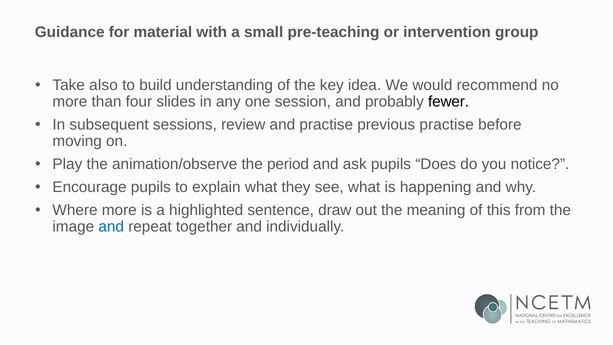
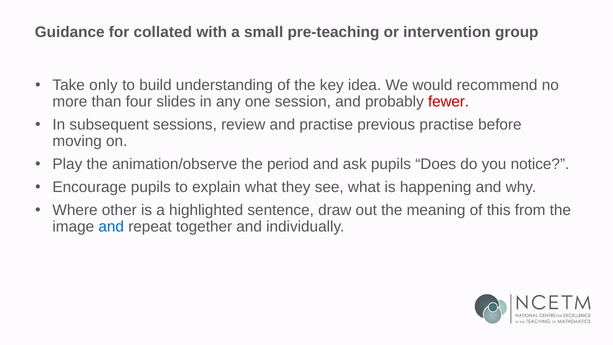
material: material -> collated (163, 32)
also: also -> only (103, 85)
fewer colour: black -> red (449, 102)
Where more: more -> other (119, 210)
